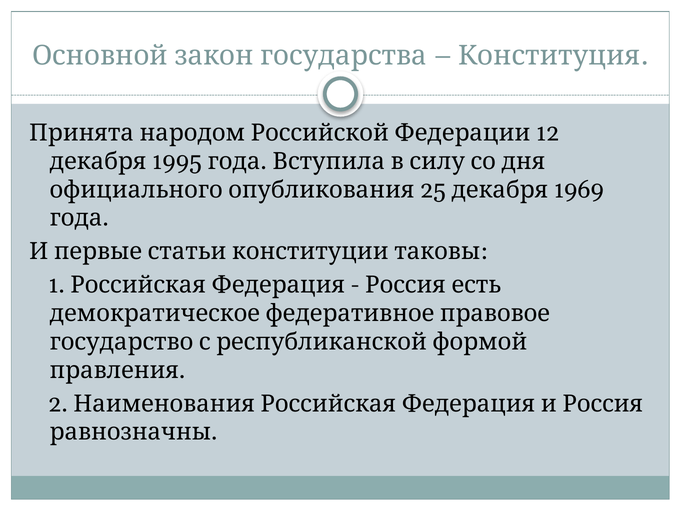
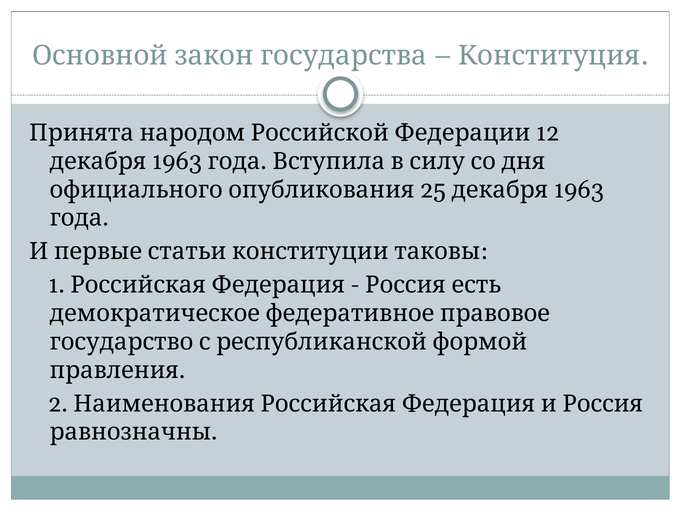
1995: 1995 -> 1963 (177, 161)
25 1969: 1969 -> 1963 (579, 190)
